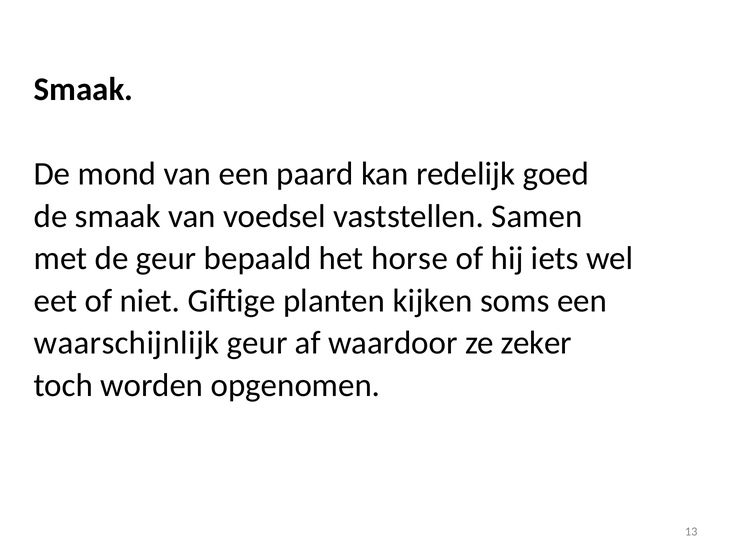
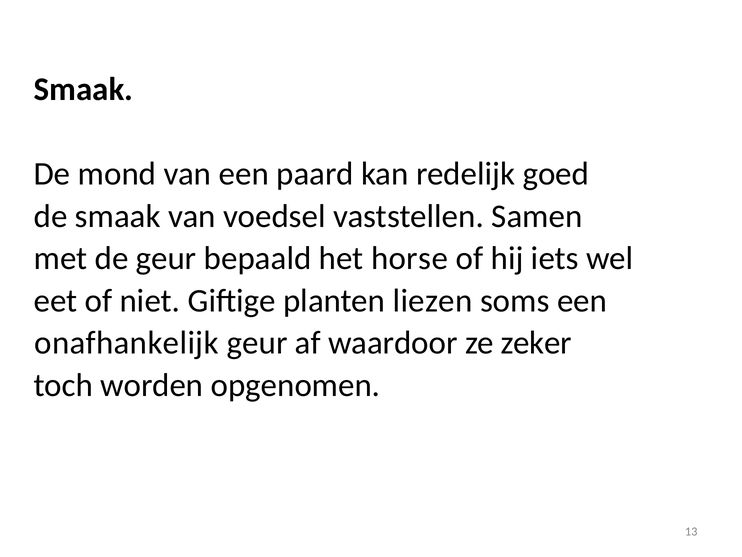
kijken: kijken -> liezen (433, 300)
waarschijnlijk: waarschijnlijk -> onafhankelijk (126, 343)
